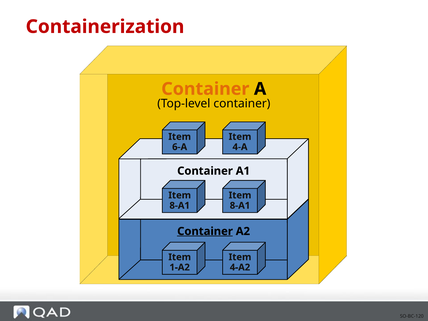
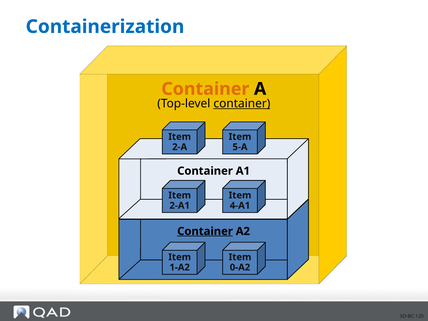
Containerization colour: red -> blue (105, 27)
container underline: none -> present (242, 103)
6-A: 6-A -> 2-A (180, 147)
4-A: 4-A -> 5-A (240, 147)
8-A1: 8-A1 -> 2-A1 (180, 206)
8-A1: 8-A1 -> 4-A1 (240, 206)
4-A2: 4-A2 -> 0-A2 (240, 267)
